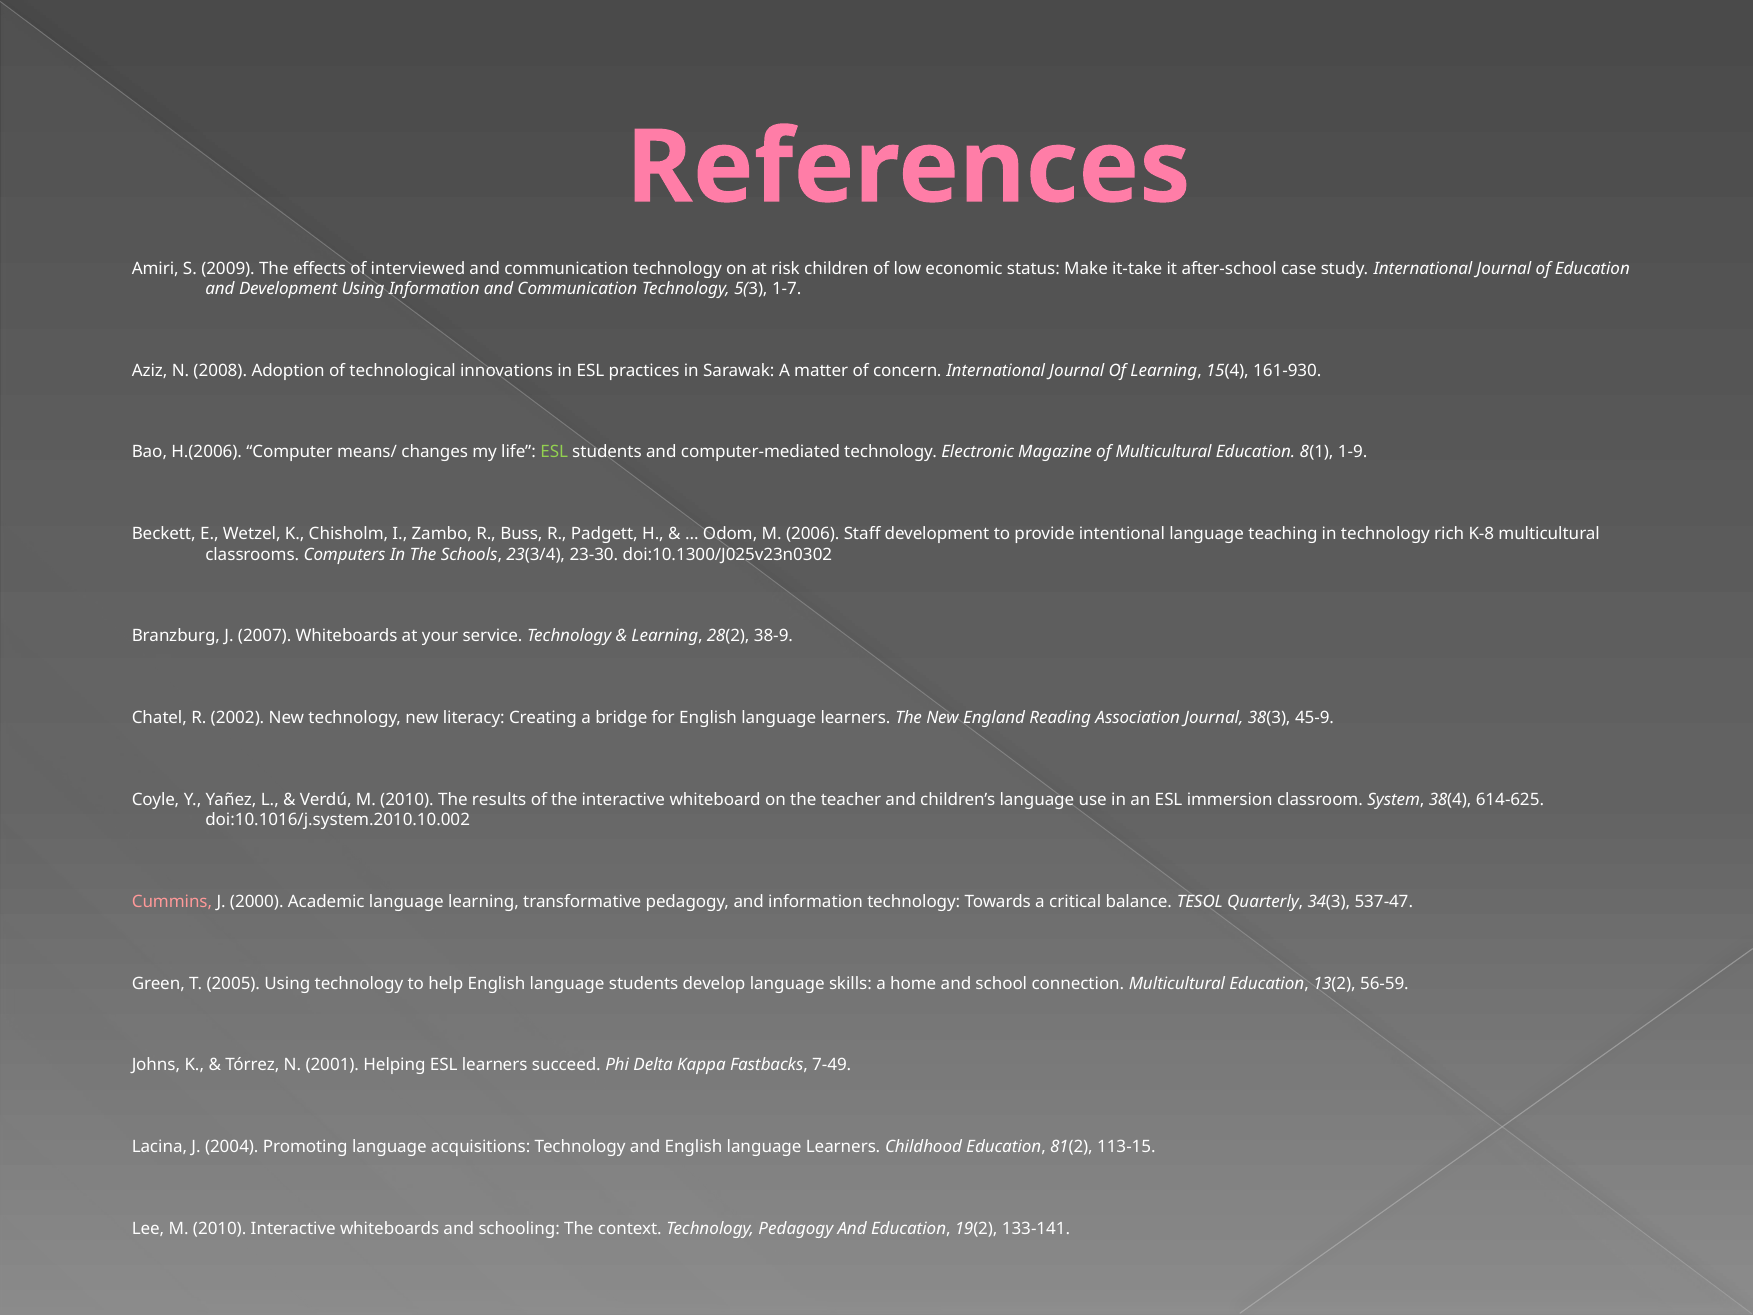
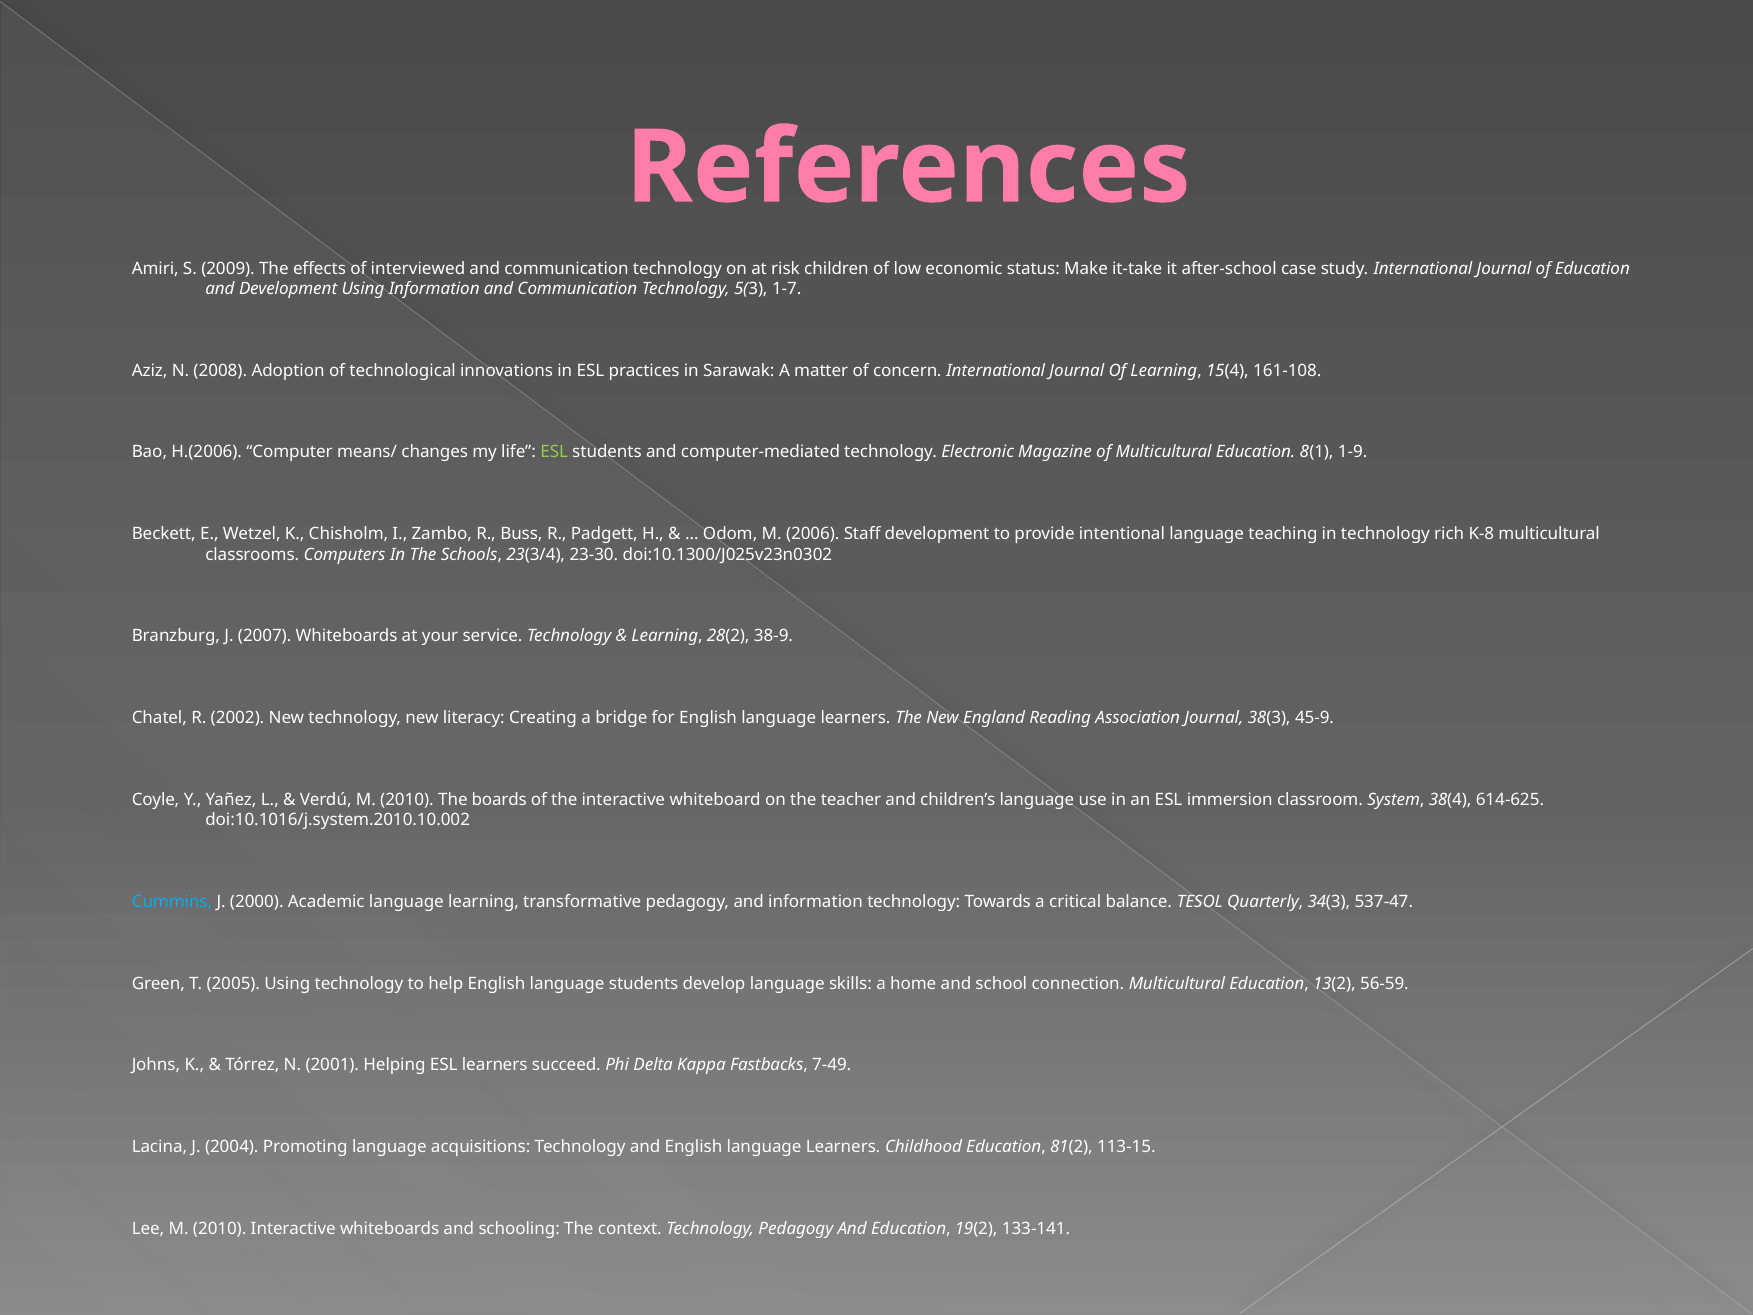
161-930: 161-930 -> 161-108 (1287, 371)
results: results -> boards (499, 800)
Cummins colour: pink -> light blue (172, 902)
